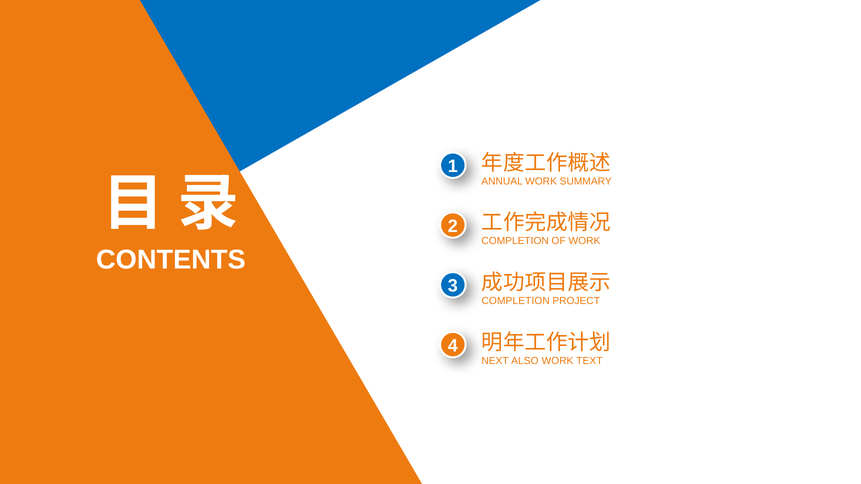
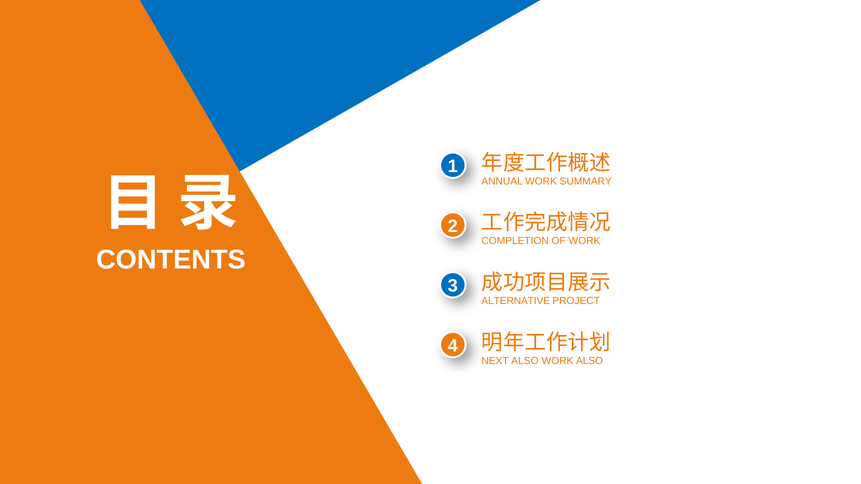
COMPLETION: COMPLETION -> ALTERNATIVE (516, 301)
WORK TEXT: TEXT -> ALSO (590, 361)
